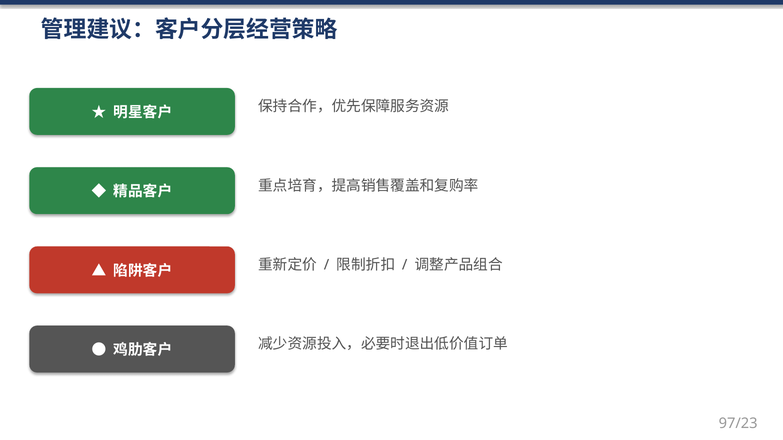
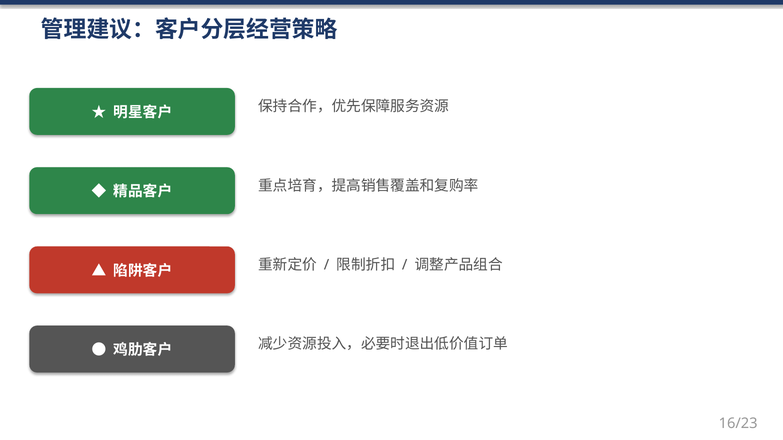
97/23: 97/23 -> 16/23 (738, 424)
